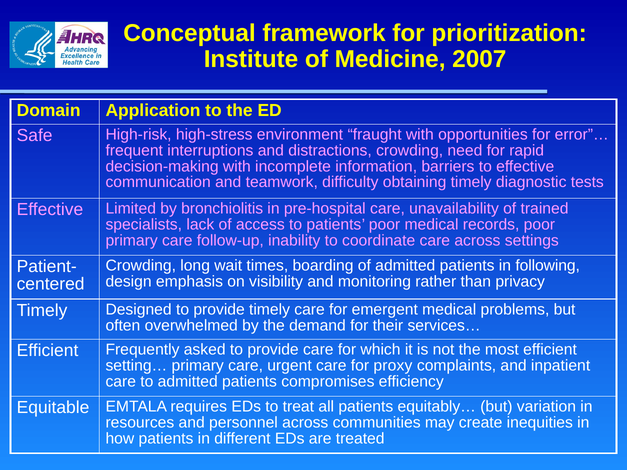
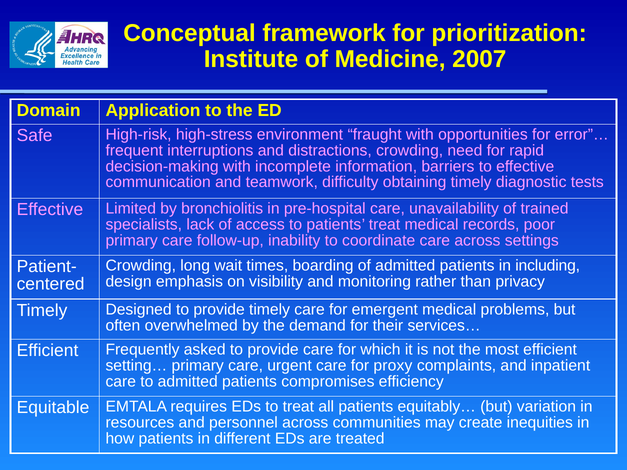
patients poor: poor -> treat (385, 225)
following: following -> including (548, 266)
